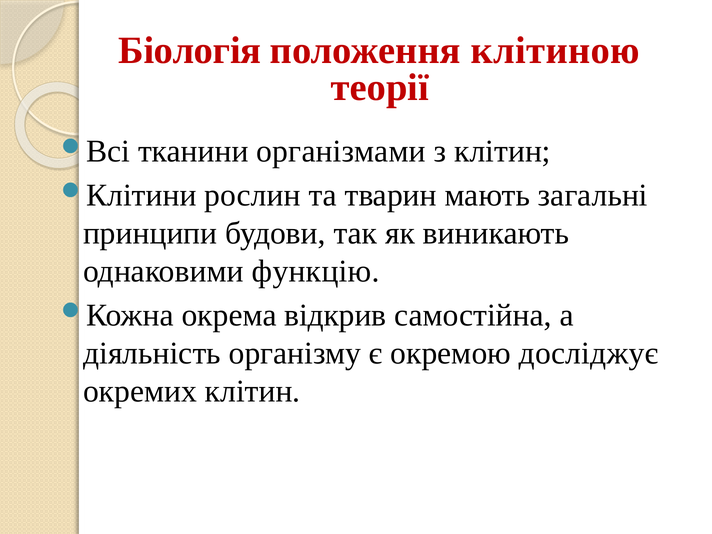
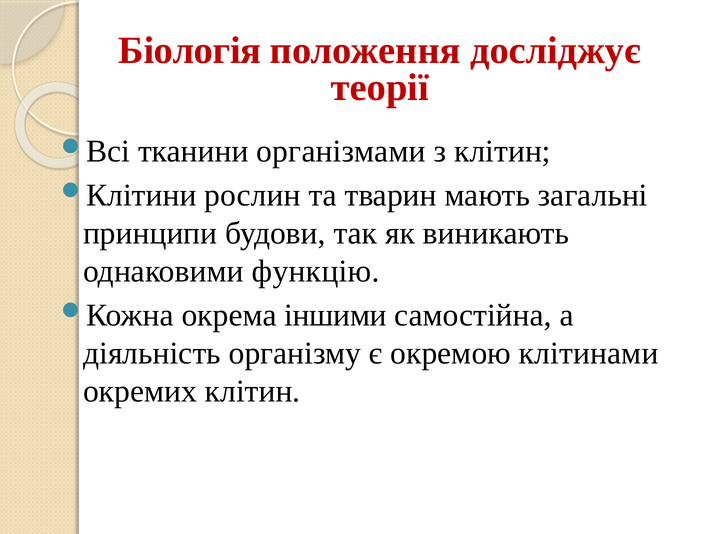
клітиною: клітиною -> досліджує (556, 50)
відкрив: відкрив -> іншими (335, 315)
досліджує: досліджує -> клітинами (589, 353)
